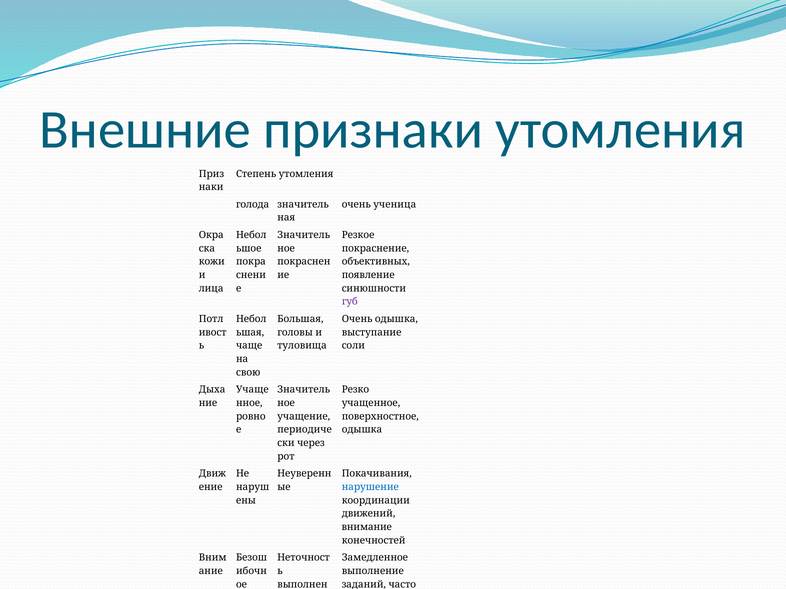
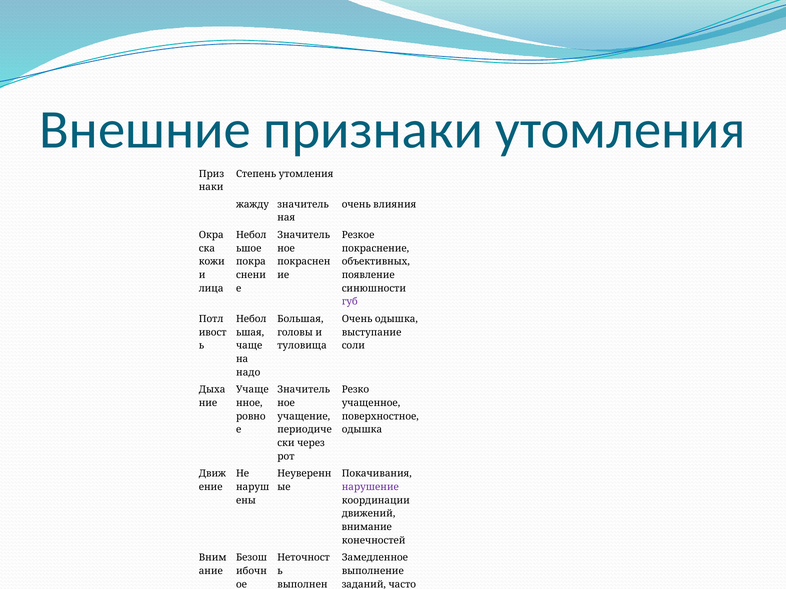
голода: голода -> жажду (253, 205)
ученица: ученица -> влияния (395, 205)
свою: свою -> надо (248, 373)
нарушение colour: blue -> purple (370, 487)
